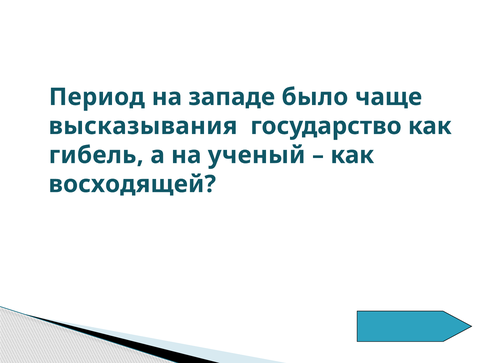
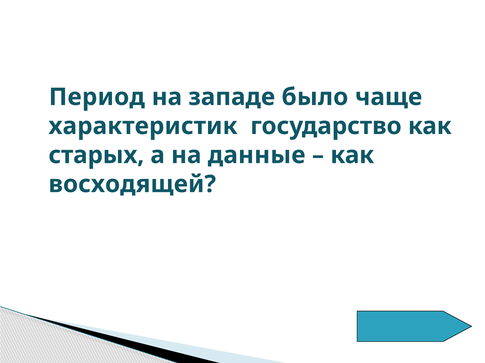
высказывания: высказывания -> характеристик (143, 126)
гибель: гибель -> старых (96, 155)
ученый: ученый -> данные (257, 155)
